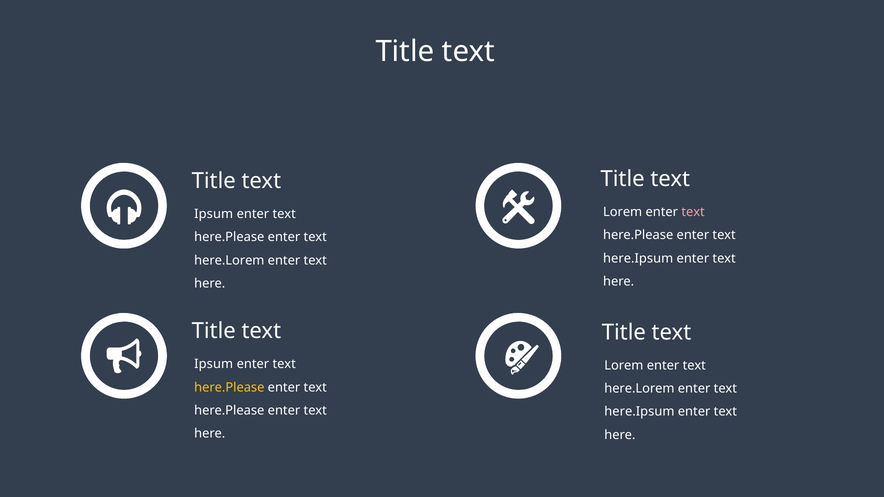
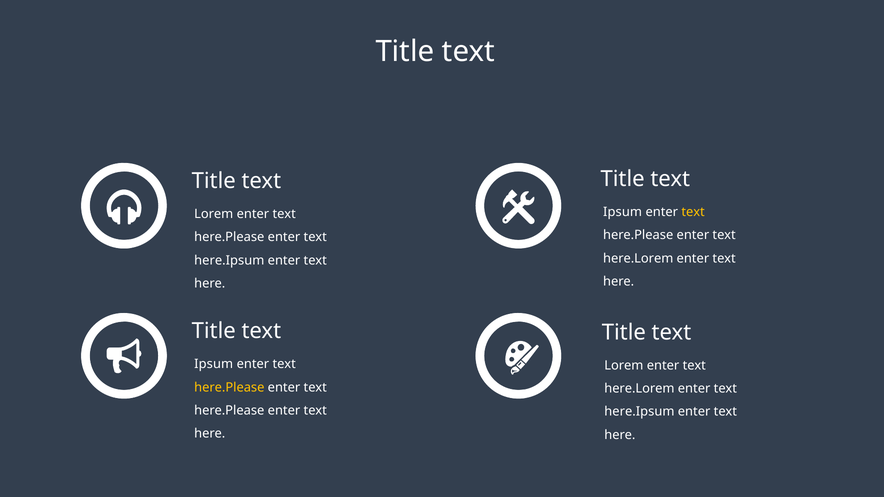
Lorem: Lorem -> Ipsum (623, 212)
text colour: pink -> yellow (693, 212)
Ipsum: Ipsum -> Lorem (214, 214)
here.Ipsum: here.Ipsum -> here.Lorem (638, 259)
here.Lorem: here.Lorem -> here.Ipsum (229, 261)
